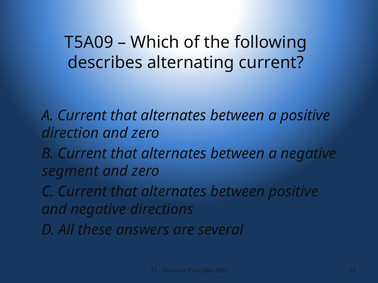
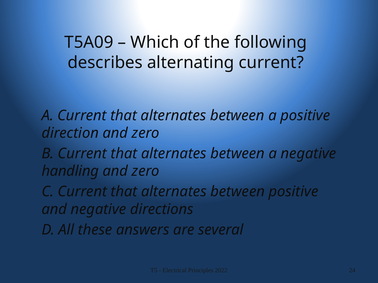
segment: segment -> handling (70, 171)
